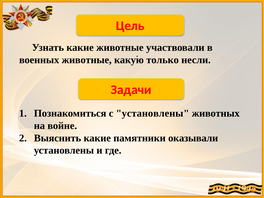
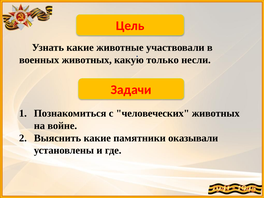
военных животные: животные -> животных (87, 60)
с установлены: установлены -> человеческих (153, 113)
